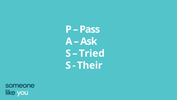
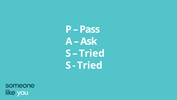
Their: Their -> Tried (90, 65)
